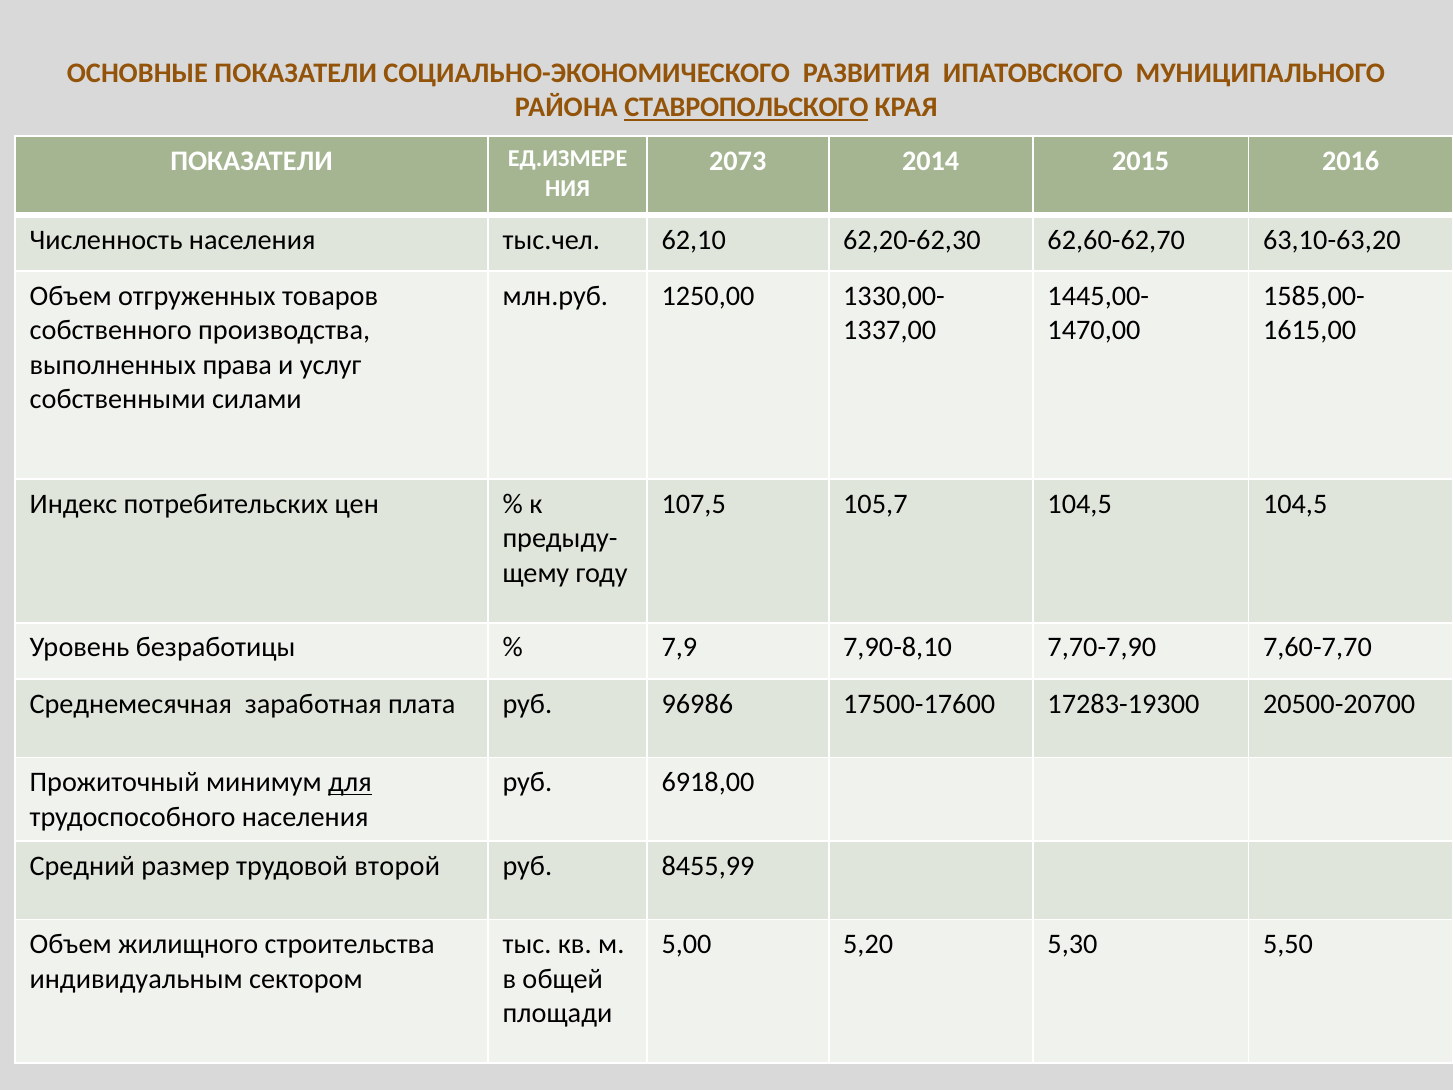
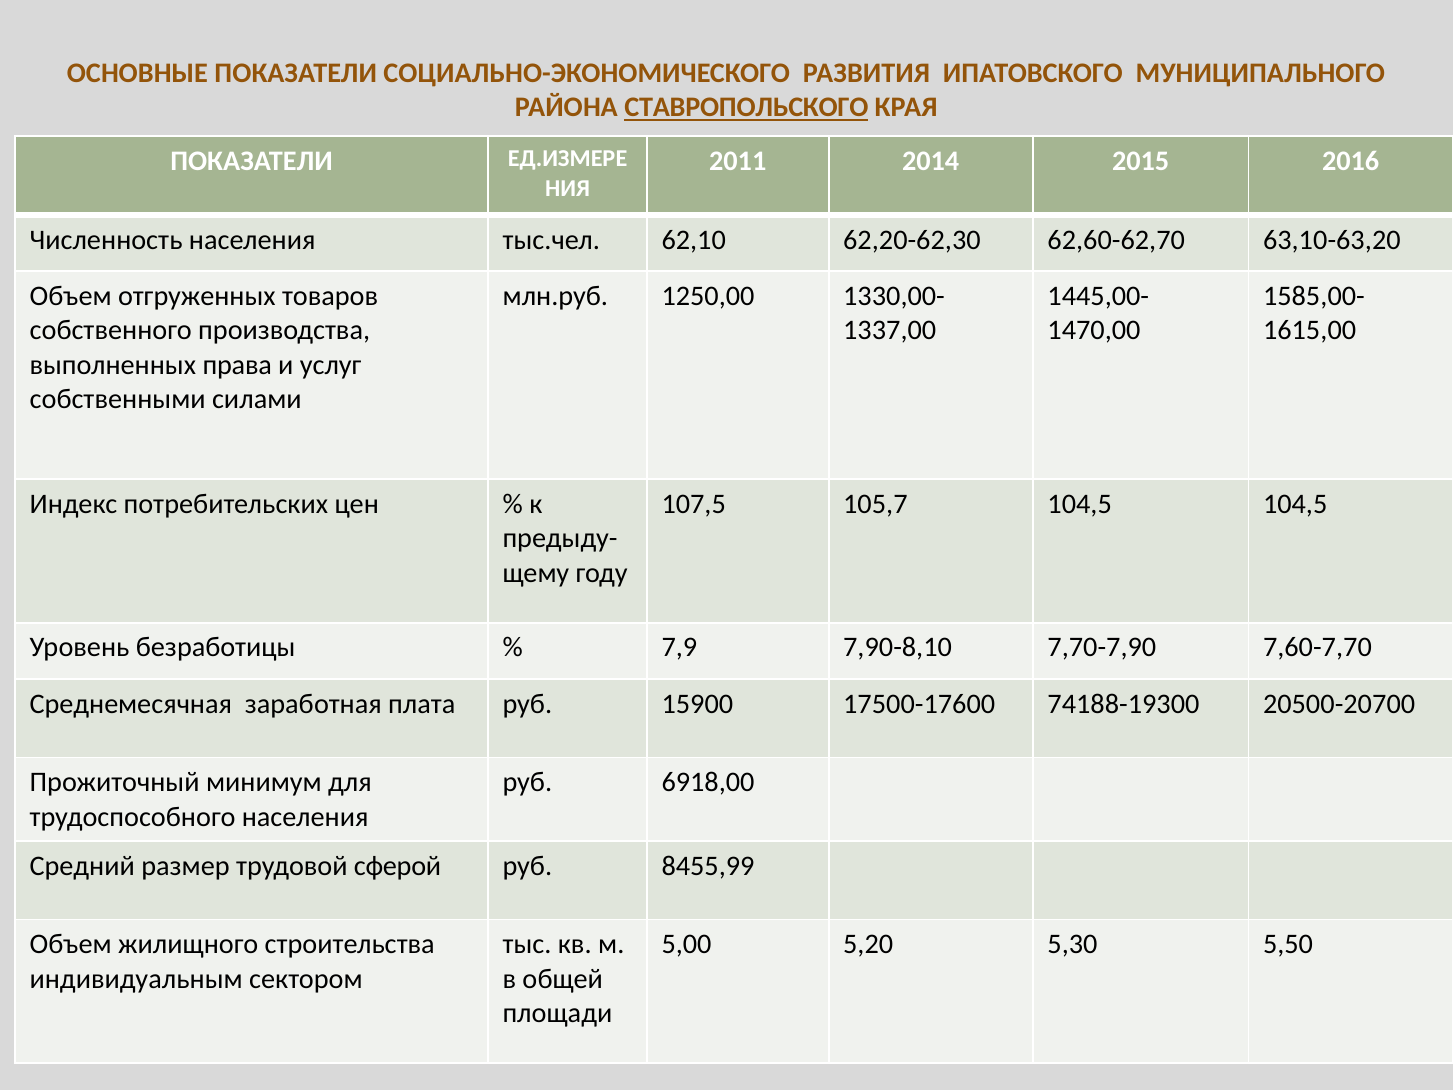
2073: 2073 -> 2011 (738, 161)
96986: 96986 -> 15900 (697, 704)
17283-19300: 17283-19300 -> 74188-19300 (1123, 704)
для underline: present -> none (350, 782)
второй: второй -> сферой (398, 866)
